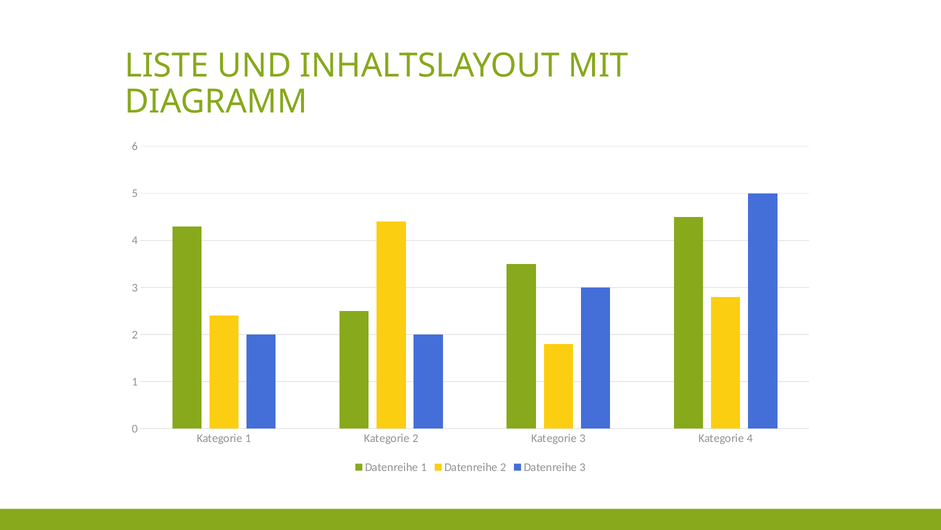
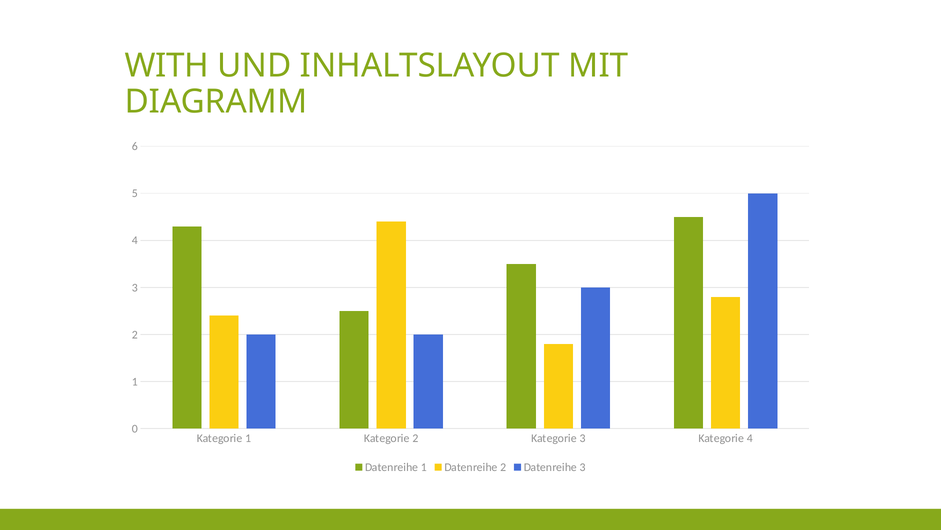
LISTE: LISTE -> WITH (167, 66)
